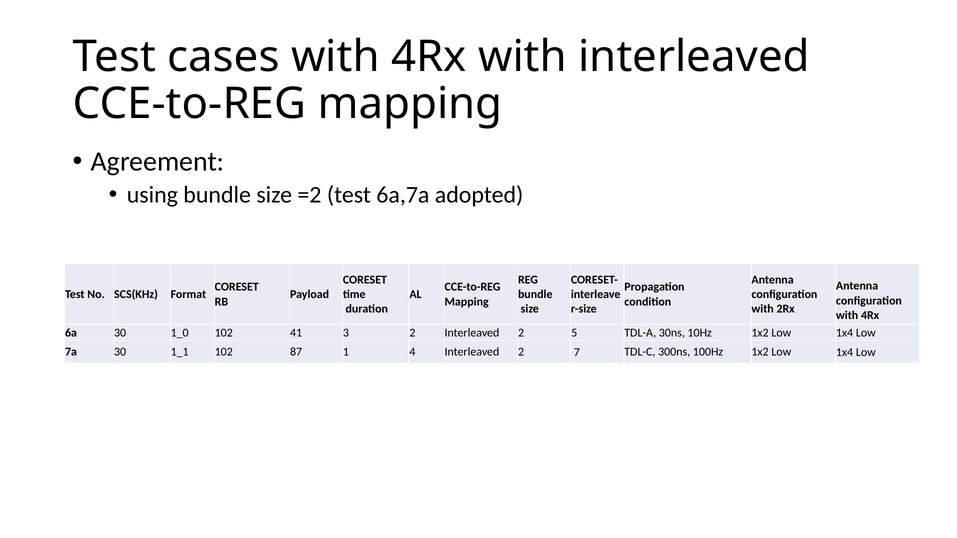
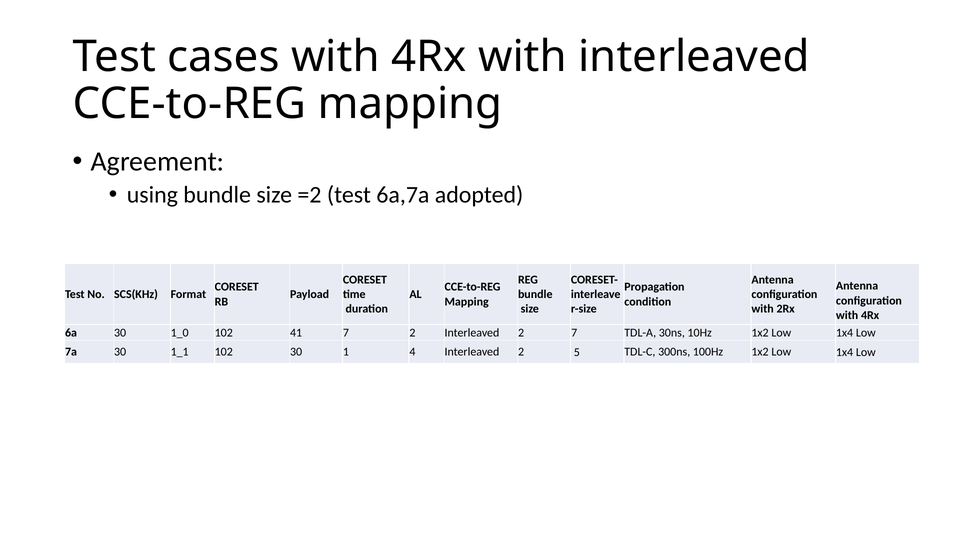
41 3: 3 -> 7 (346, 333)
2 5: 5 -> 7 (574, 333)
102 87: 87 -> 30 (296, 352)
7: 7 -> 5 (577, 352)
